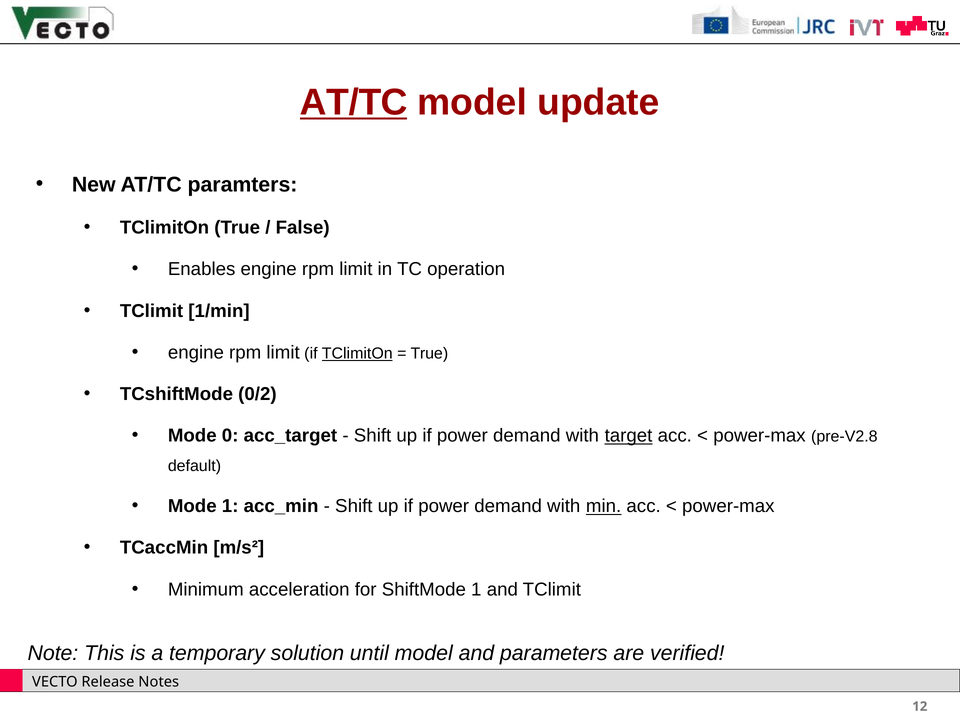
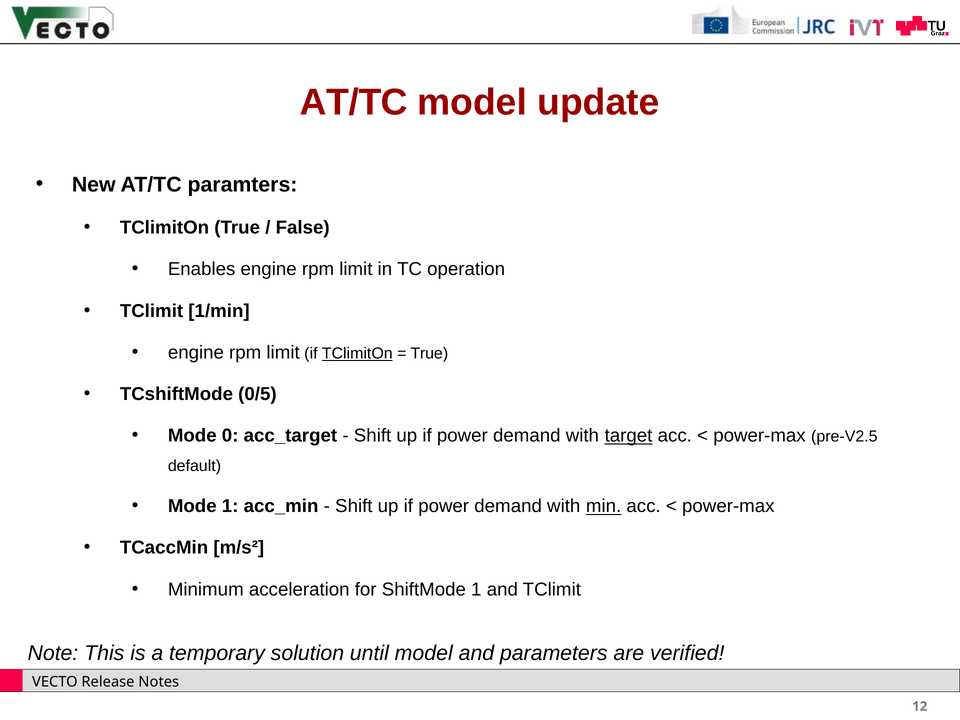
AT/TC underline: present -> none (354, 103)
0/2: 0/2 -> 0/5 (257, 394)
pre-V2.8: pre-V2.8 -> pre-V2.5 (844, 437)
